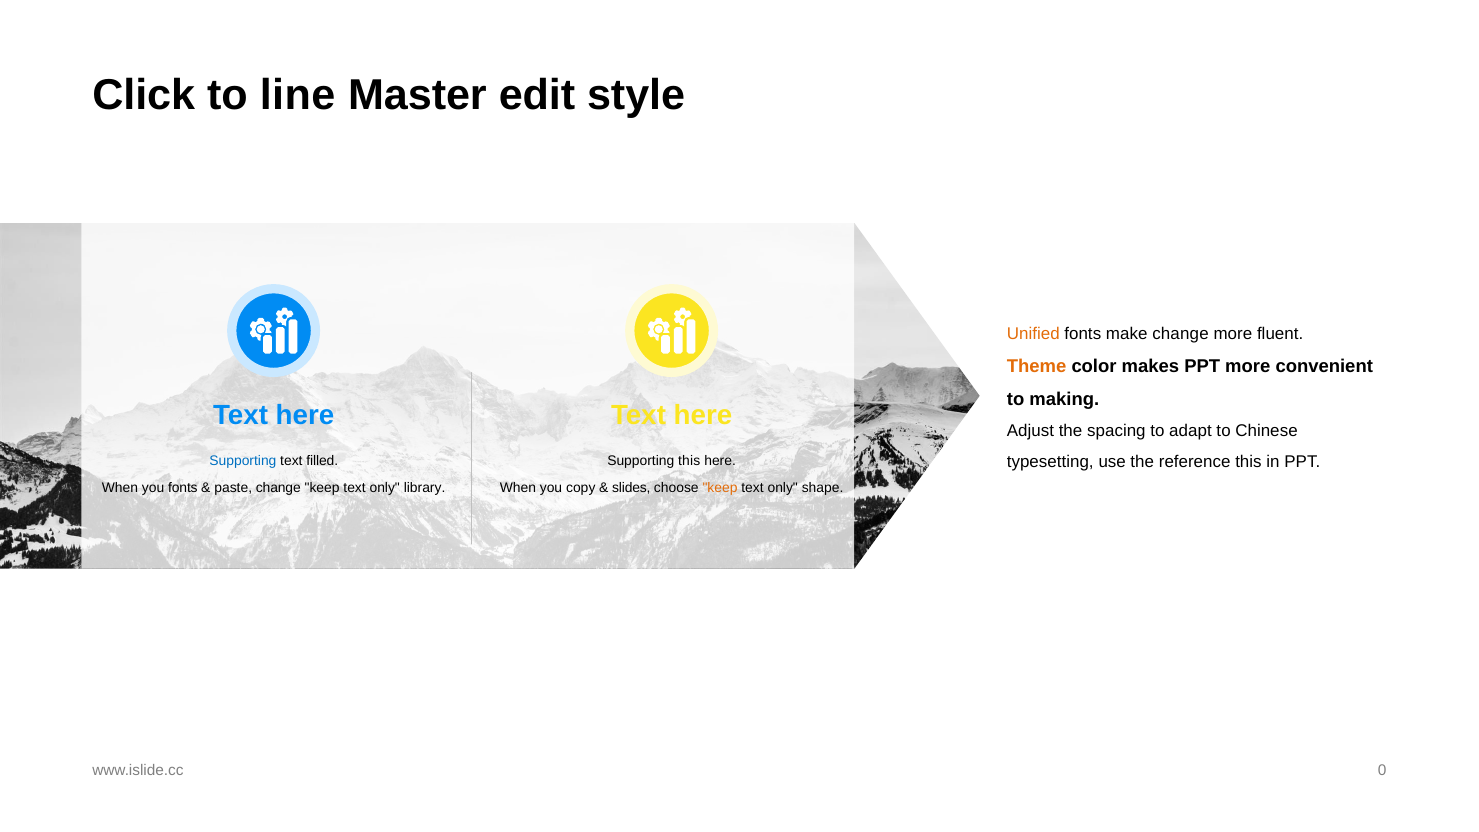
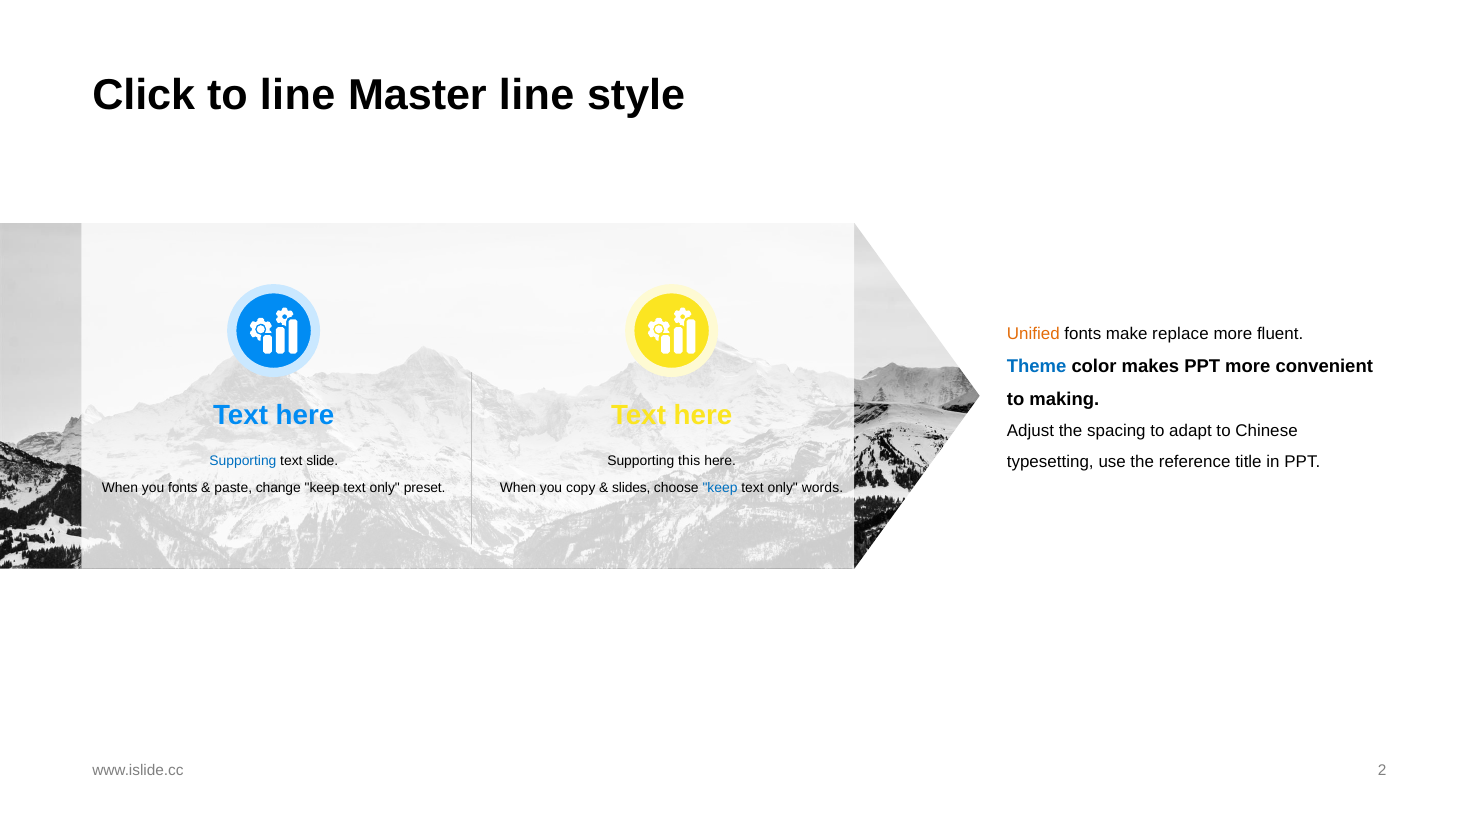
Master edit: edit -> line (537, 96)
make change: change -> replace (1180, 334)
Theme colour: orange -> blue (1037, 366)
reference this: this -> title (1248, 462)
filled: filled -> slide (322, 461)
library: library -> preset (425, 488)
keep colour: orange -> blue (720, 488)
shape: shape -> words (822, 488)
0: 0 -> 2 (1382, 771)
